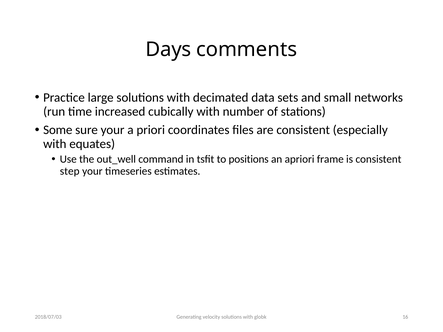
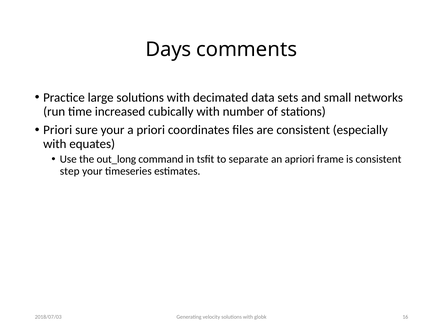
Some: Some -> Priori (58, 130)
out_well: out_well -> out_long (116, 159)
positions: positions -> separate (249, 159)
